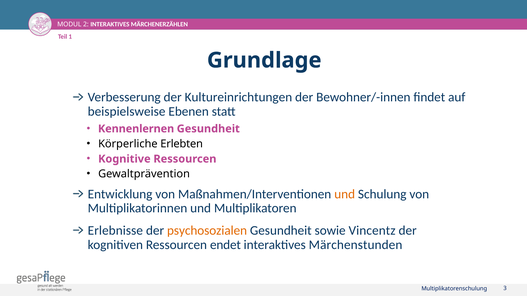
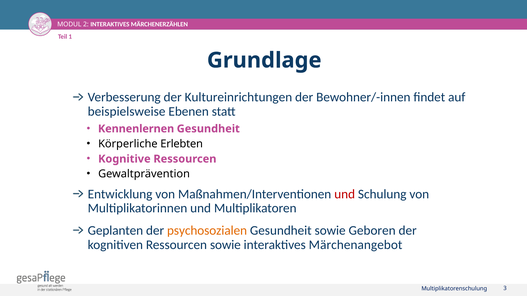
und colour: orange -> red (345, 194)
Erlebnisse: Erlebnisse -> Geplanten (115, 231)
Vincentz: Vincentz -> Geboren (372, 231)
Ressourcen endet: endet -> sowie (225, 245)
Märchenstunden: Märchenstunden -> Märchenangebot (356, 245)
